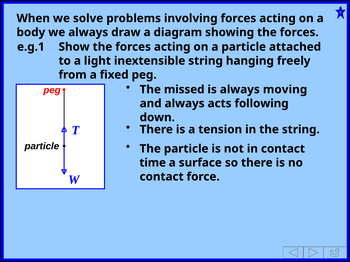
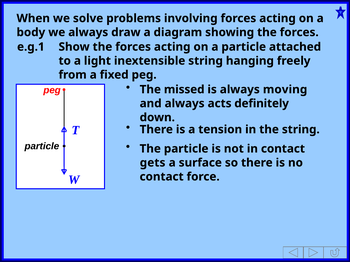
following: following -> definitely (262, 104)
time: time -> gets (153, 163)
